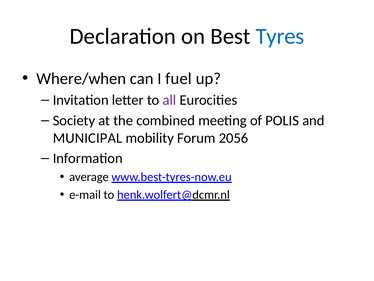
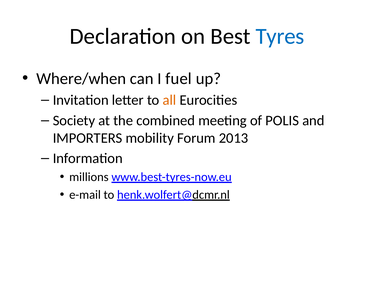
all colour: purple -> orange (169, 100)
MUNICIPAL: MUNICIPAL -> IMPORTERS (88, 138)
2056: 2056 -> 2013 (234, 138)
average: average -> millions (89, 177)
